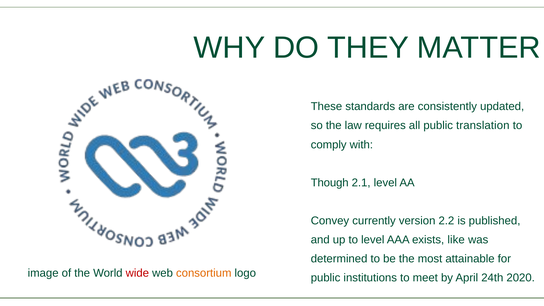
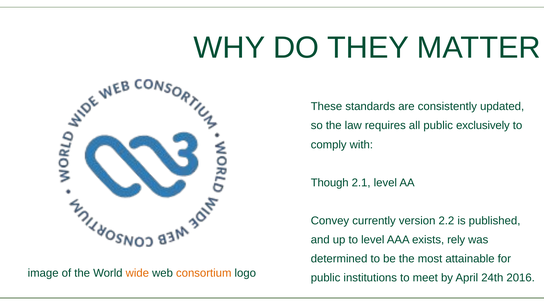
translation: translation -> exclusively (483, 126)
like: like -> rely (456, 240)
wide colour: red -> orange (137, 273)
2020: 2020 -> 2016 (521, 278)
